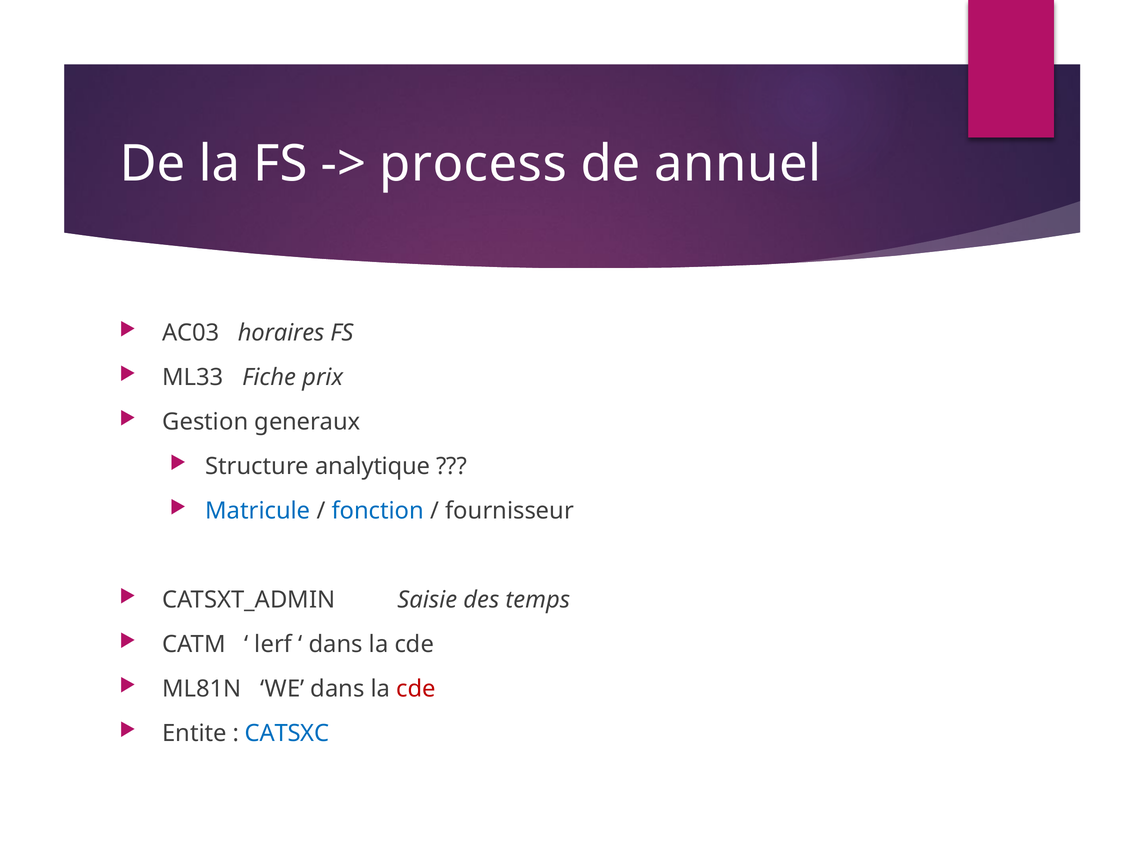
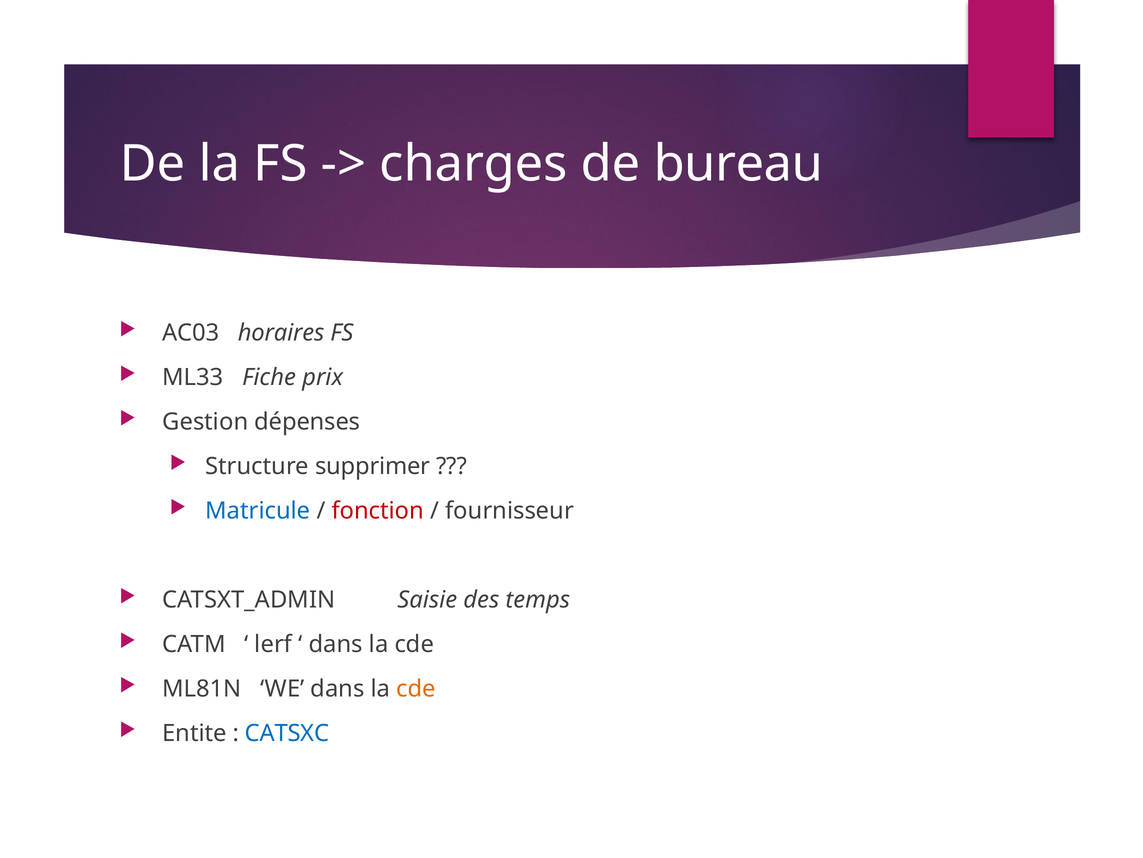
process: process -> charges (474, 164)
annuel: annuel -> bureau (738, 164)
generaux: generaux -> dépenses (307, 422)
analytique: analytique -> supprimer (373, 466)
fonction colour: blue -> red (378, 511)
cde colour: red -> orange (416, 688)
